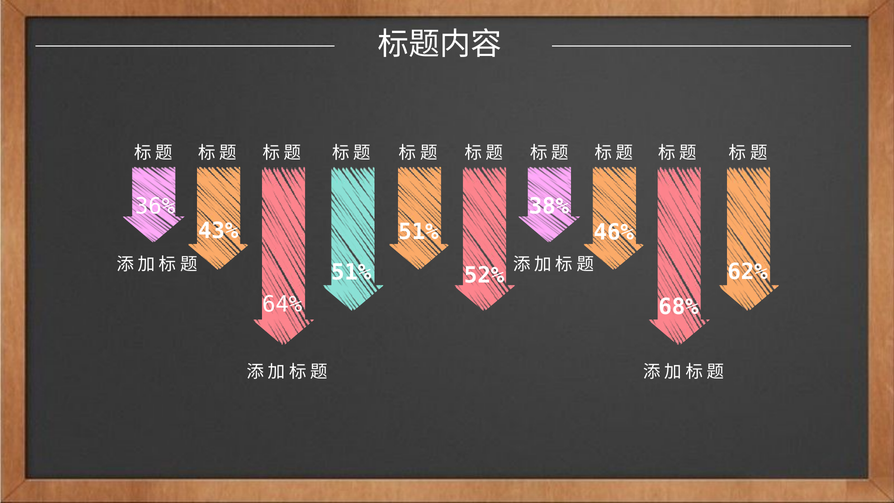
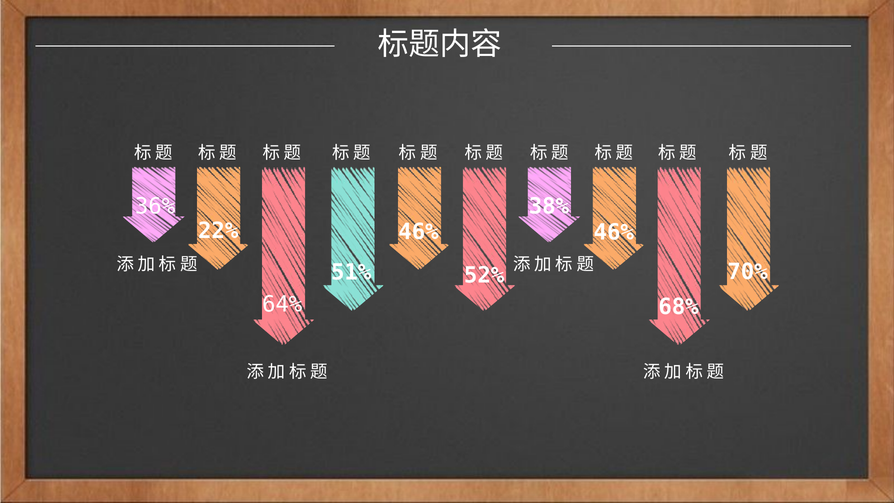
43%: 43% -> 22% (218, 231)
51%: 51% -> 46% (419, 232)
62%: 62% -> 70% (748, 272)
